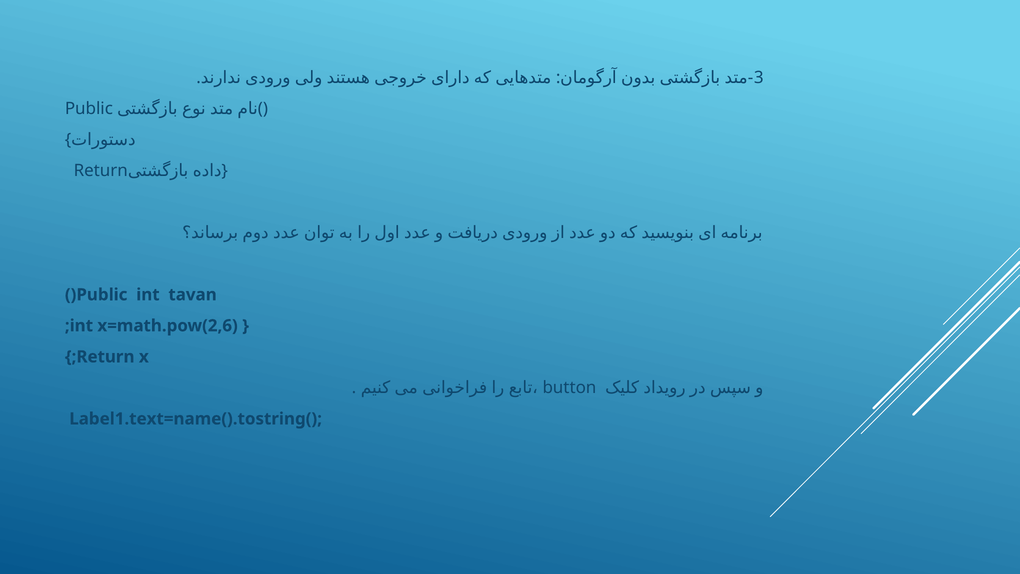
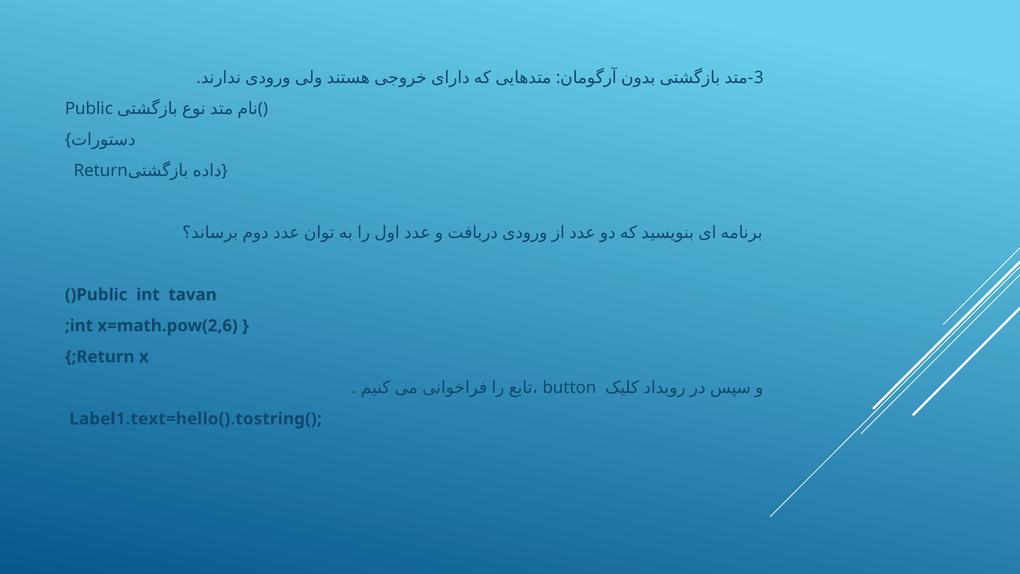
Label1.text=name().tostring(: Label1.text=name().tostring( -> Label1.text=hello().tostring( (196, 419)
